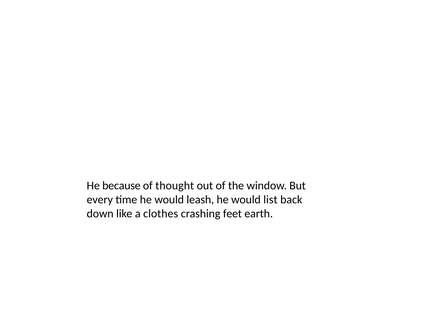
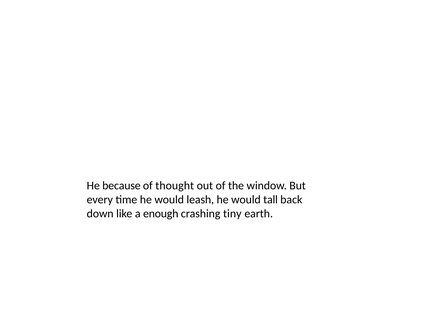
list: list -> tall (271, 199)
clothes: clothes -> enough (161, 213)
feet: feet -> tiny (232, 213)
